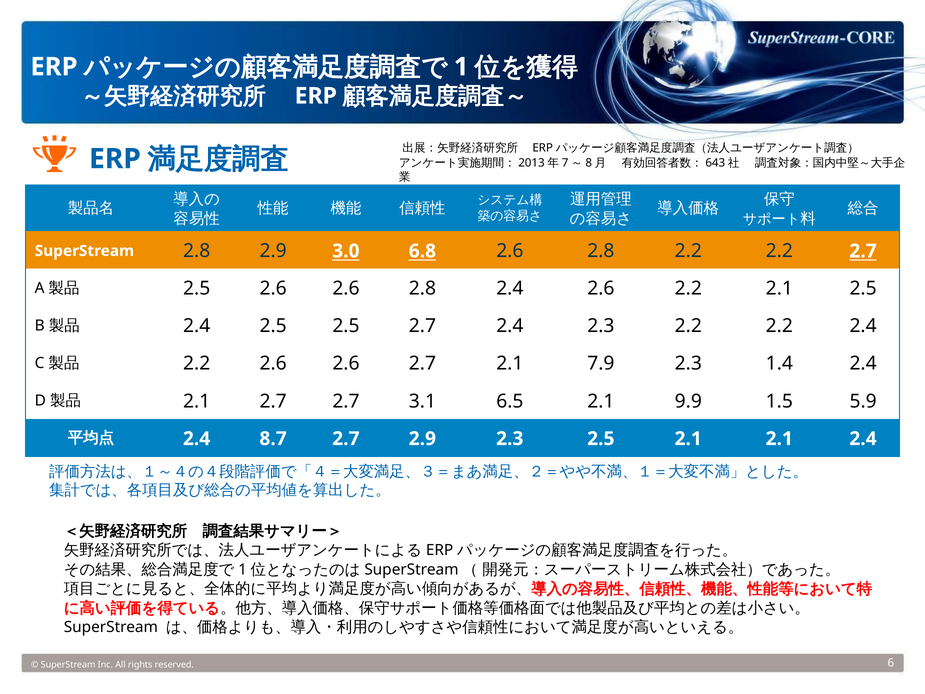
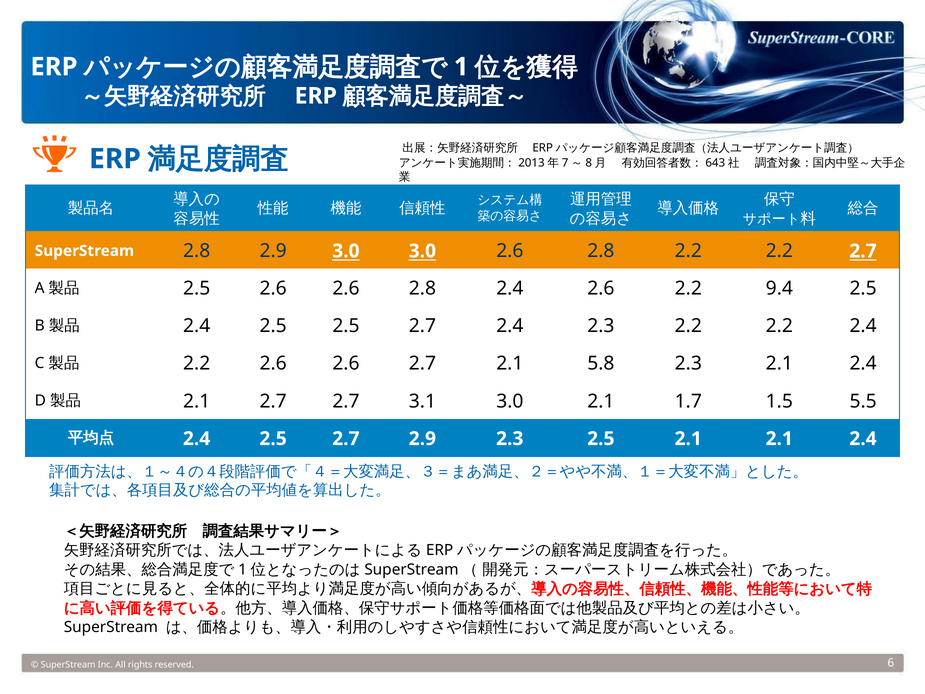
3.0 6.8: 6.8 -> 3.0 (422, 251)
2.2 2.1: 2.1 -> 9.4 (779, 288)
7.9: 7.9 -> 5.8 (601, 363)
2.3 1.4: 1.4 -> 2.1 (779, 363)
3.1 6.5: 6.5 -> 3.0 (510, 401)
9.9: 9.9 -> 1.7 (688, 401)
5.9: 5.9 -> 5.5 (863, 401)
8.7: 8.7 -> 2.5 (273, 439)
